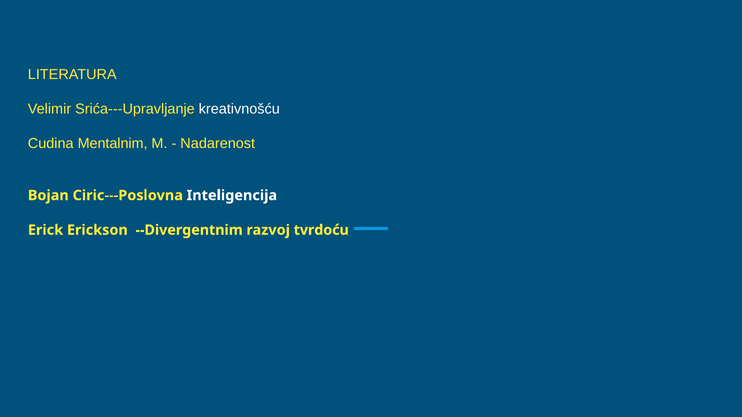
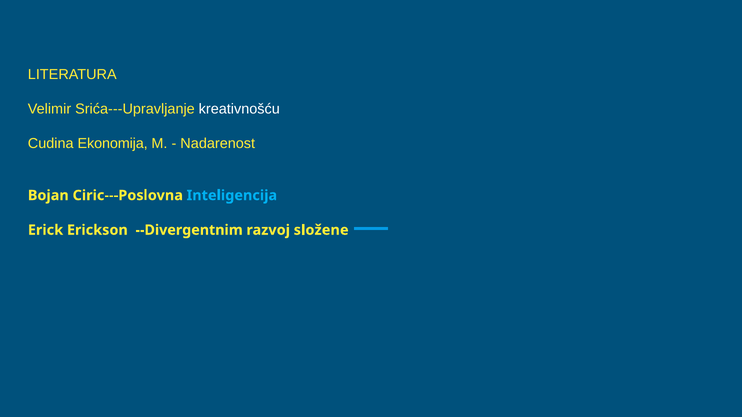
Mentalnim: Mentalnim -> Ekonomija (113, 144)
Inteligencija colour: white -> light blue (232, 196)
tvrdoću: tvrdoću -> složene (321, 230)
